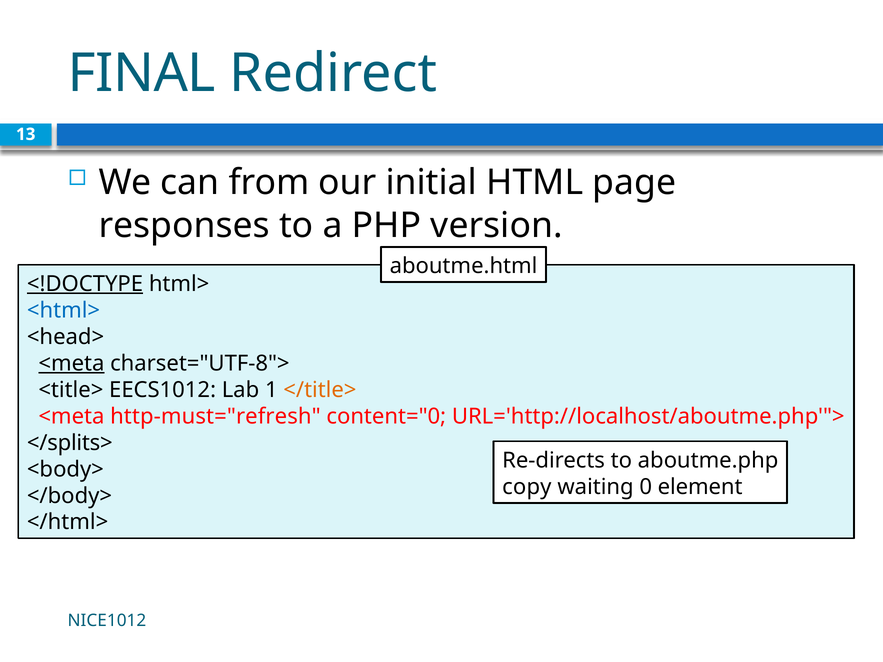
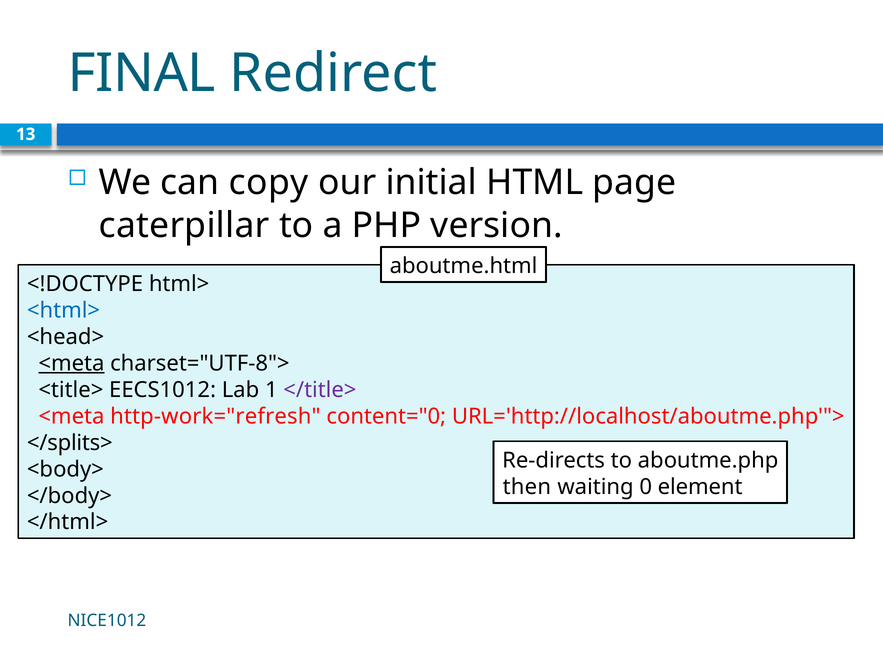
from: from -> copy (269, 183)
responses: responses -> caterpillar (184, 225)
<!DOCTYPE underline: present -> none (85, 284)
</title> colour: orange -> purple (320, 390)
http-must="refresh: http-must="refresh -> http-work="refresh (215, 416)
copy: copy -> then (527, 487)
